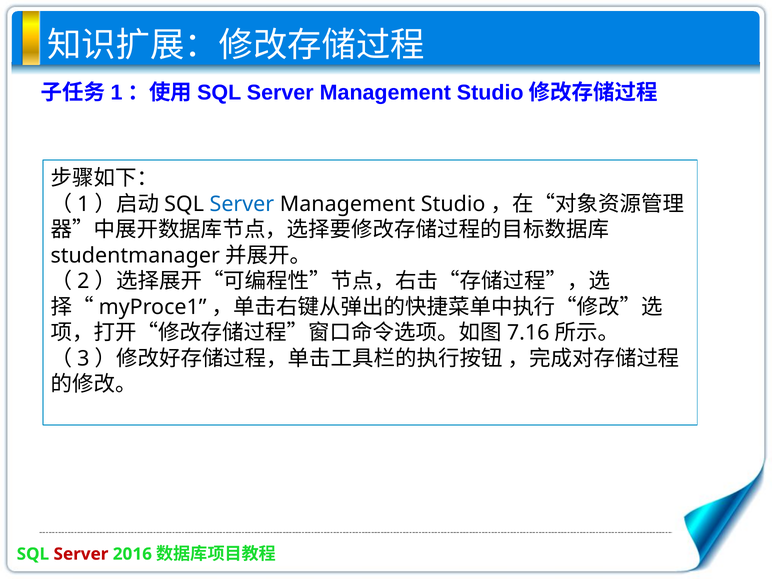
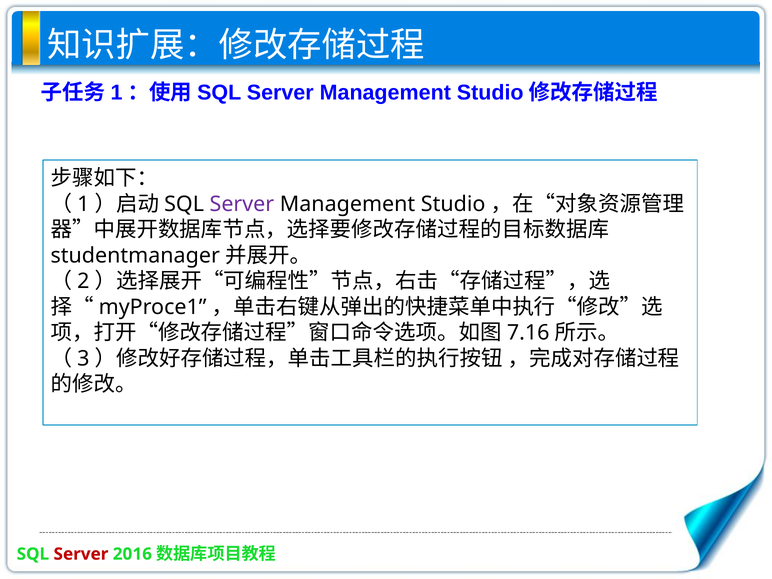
Server colour: blue -> purple (242, 204)
